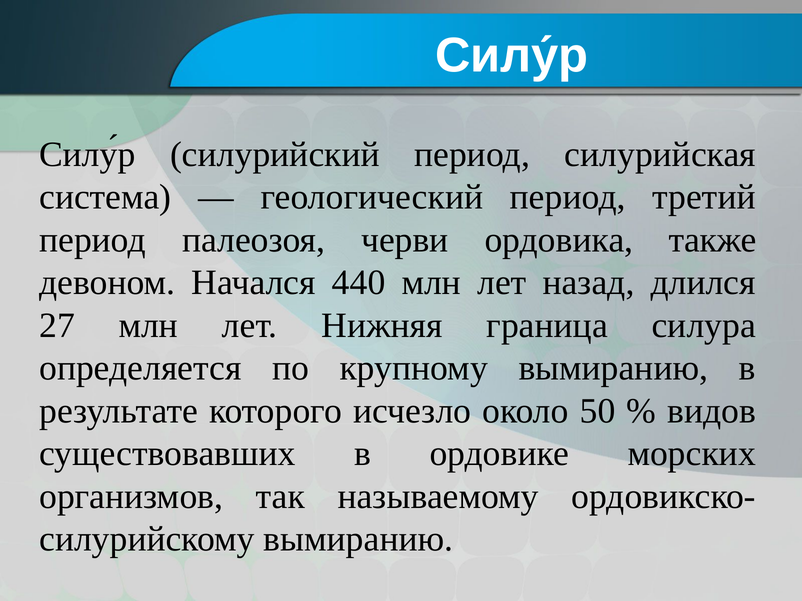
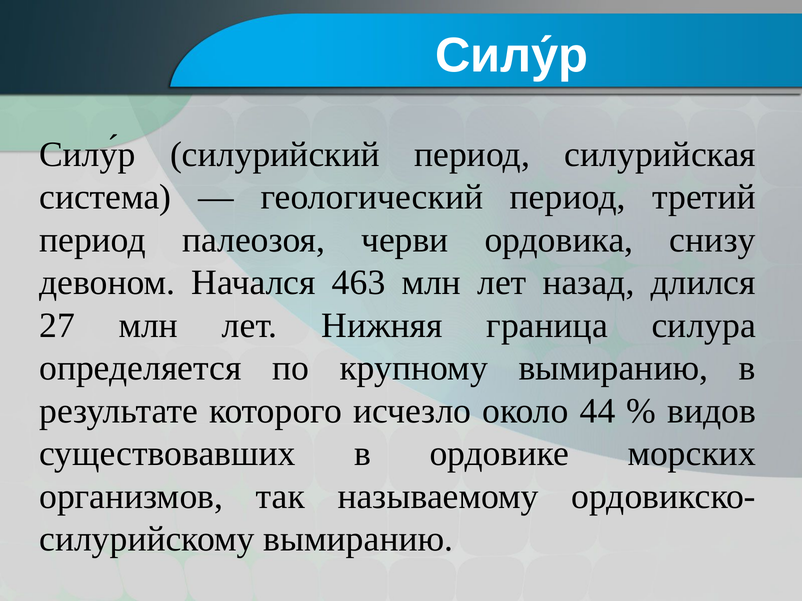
также: также -> снизу (713, 240)
440: 440 -> 463 (359, 283)
50: 50 -> 44 (598, 411)
